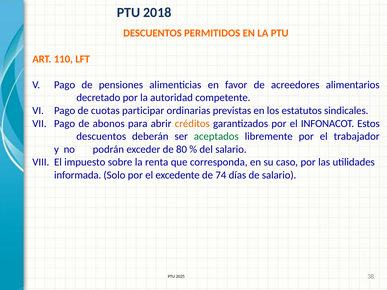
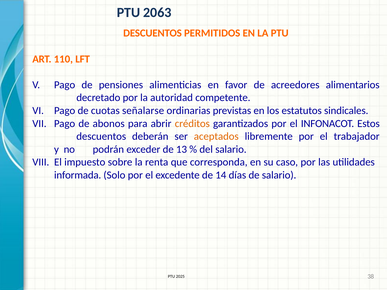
2018: 2018 -> 2063 (157, 12)
participar: participar -> señalarse (143, 111)
aceptados colour: green -> orange (216, 137)
80: 80 -> 13 (182, 149)
74: 74 -> 14 (221, 175)
